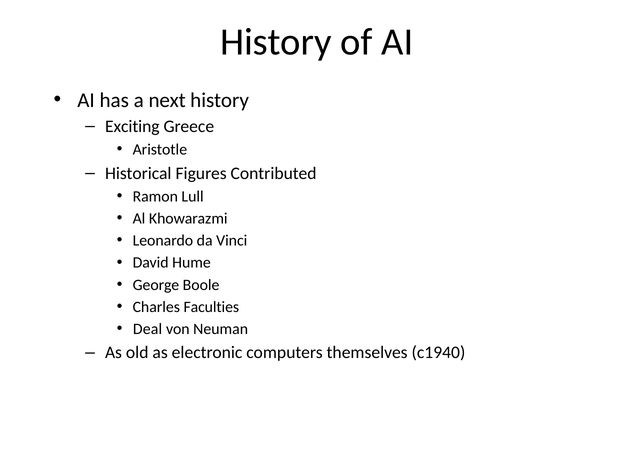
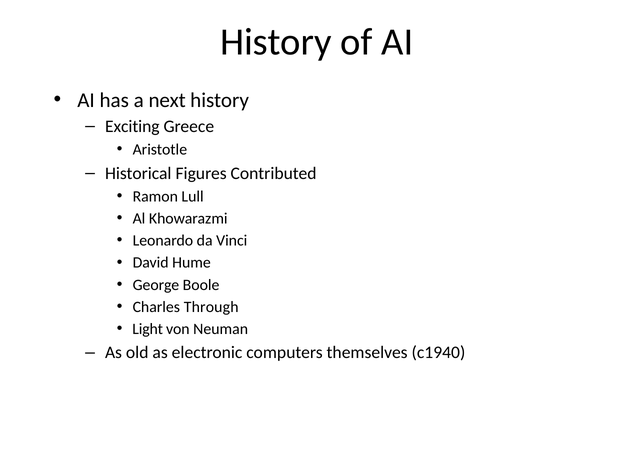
Faculties: Faculties -> Through (211, 307)
Deal: Deal -> Light (148, 329)
